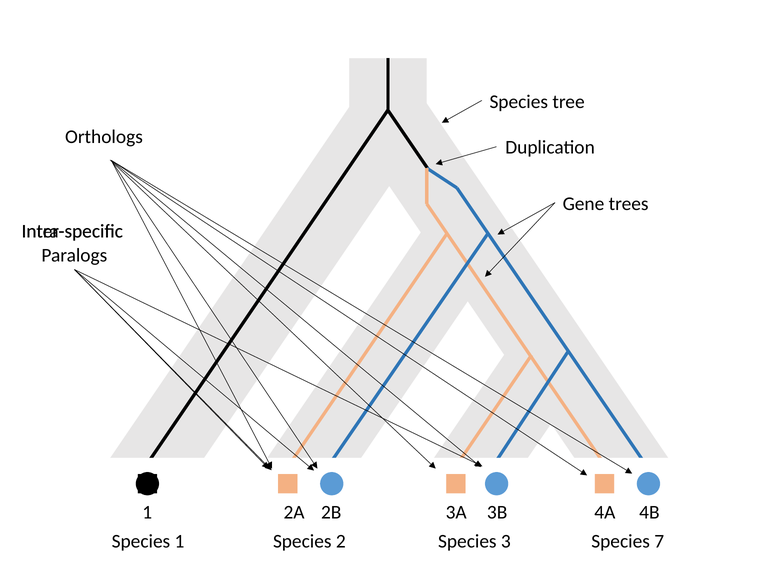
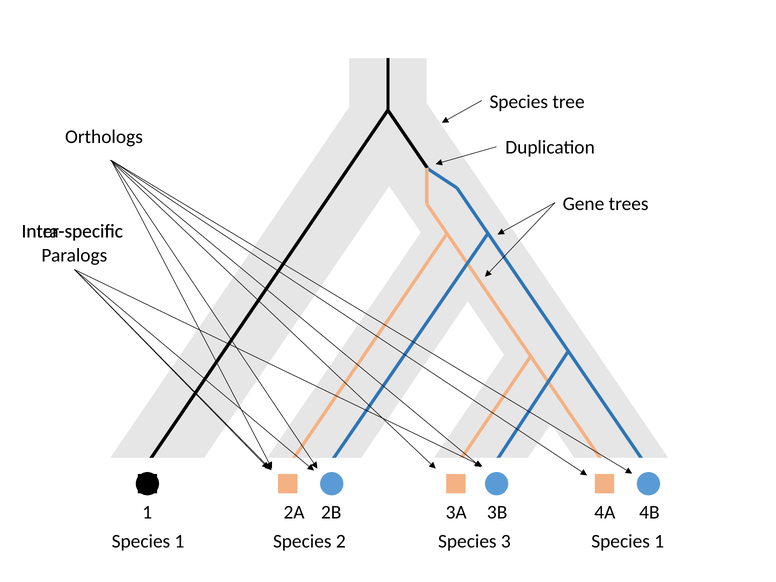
3 Species 7: 7 -> 1 (659, 542)
